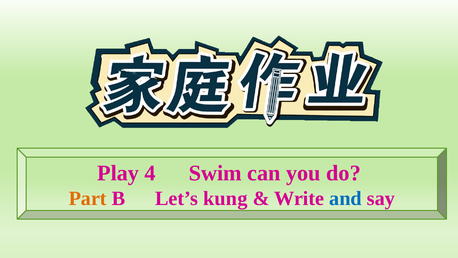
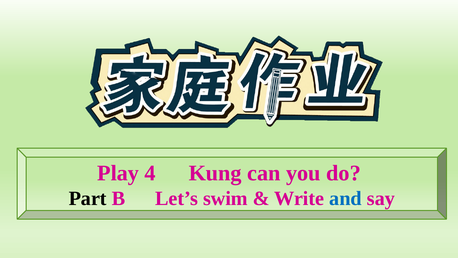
Swim: Swim -> Kung (215, 173)
Part colour: orange -> black (88, 198)
kung: kung -> swim (225, 198)
